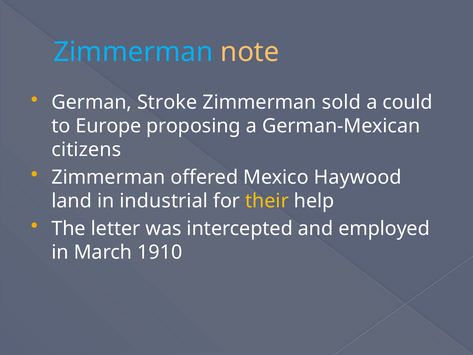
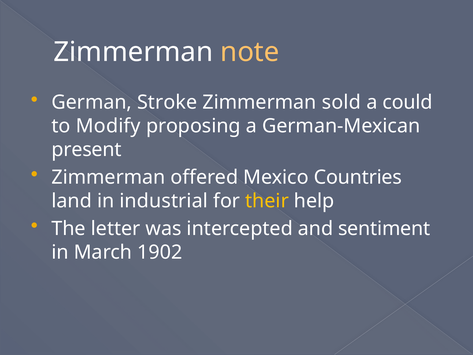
Zimmerman colour: light blue -> white (133, 52)
Europe: Europe -> Modify (108, 126)
citizens: citizens -> present (87, 150)
Haywood: Haywood -> Countries (358, 177)
employed: employed -> sentiment (384, 228)
1910: 1910 -> 1902 (160, 252)
